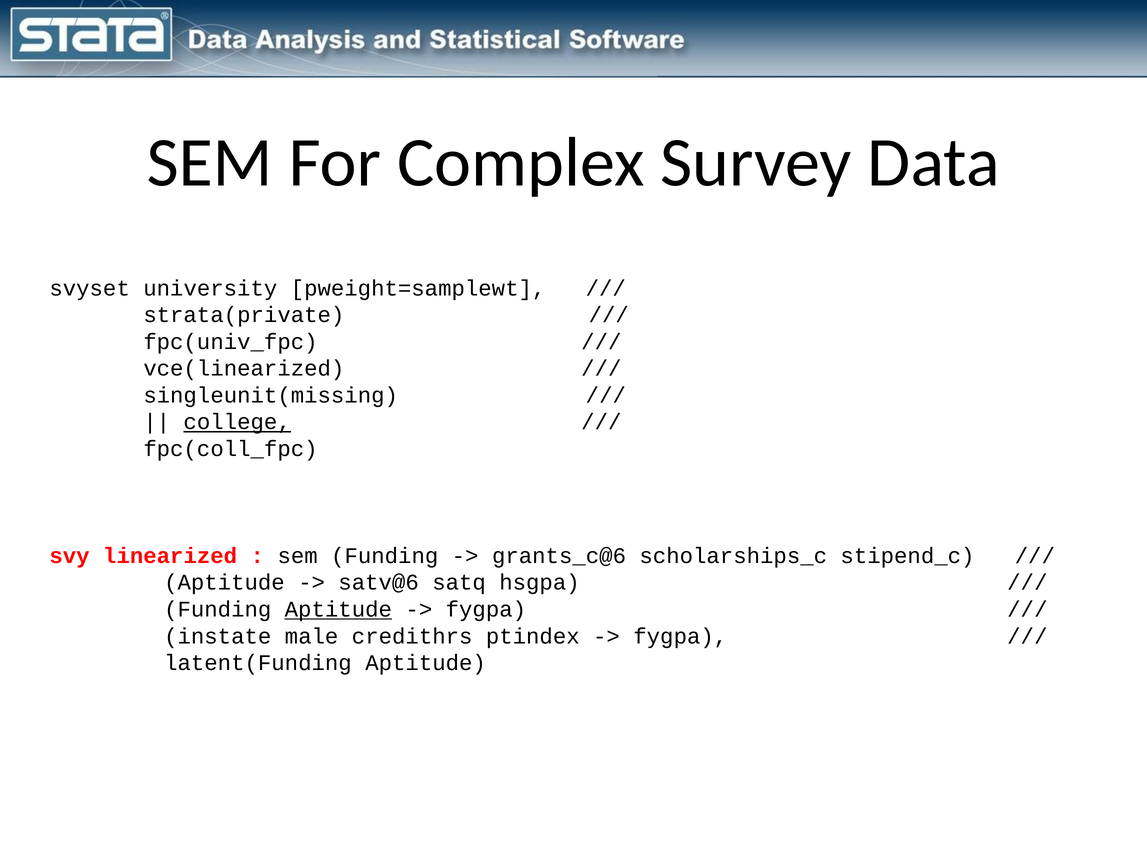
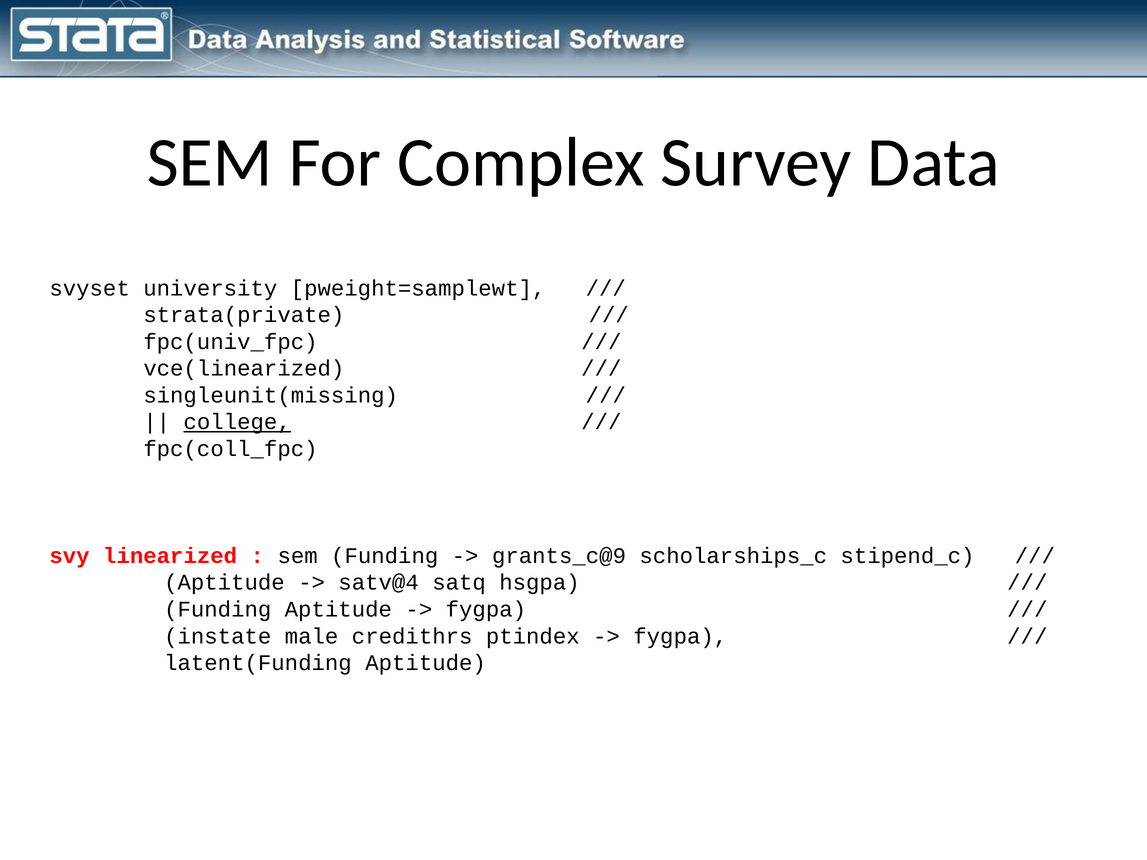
grants_c@6: grants_c@6 -> grants_c@9 (559, 556)
satv@6: satv@6 -> satv@4 (379, 583)
Aptitude underline: present -> none (338, 610)
